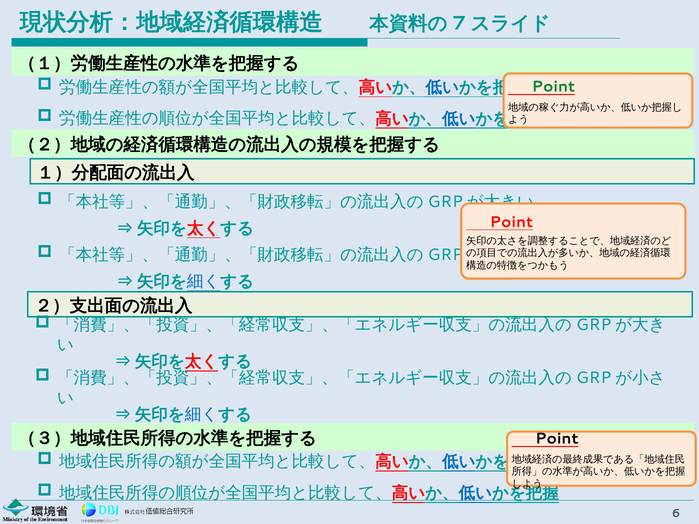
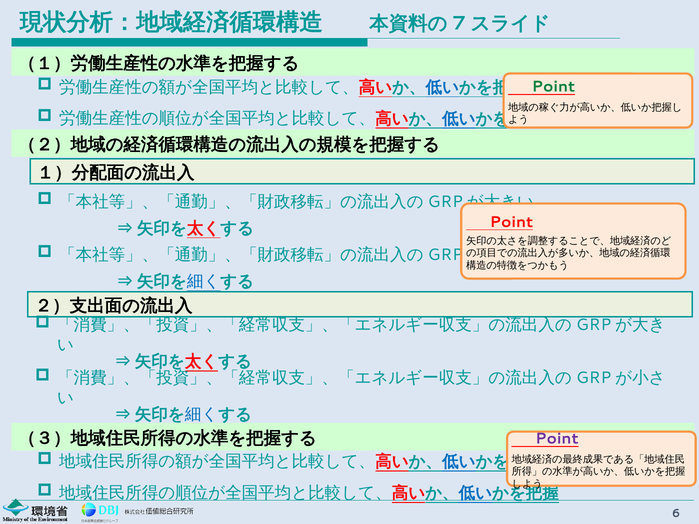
Point colour: black -> purple (557, 439)
